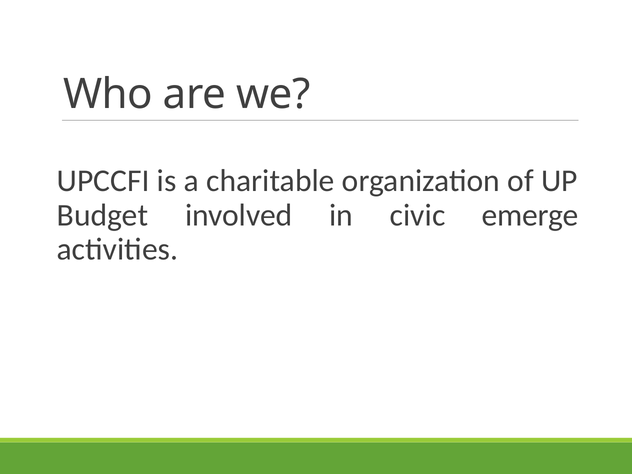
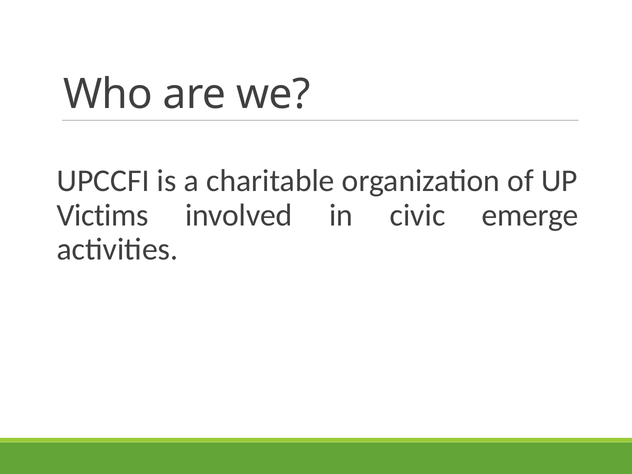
Budget: Budget -> Victims (103, 215)
